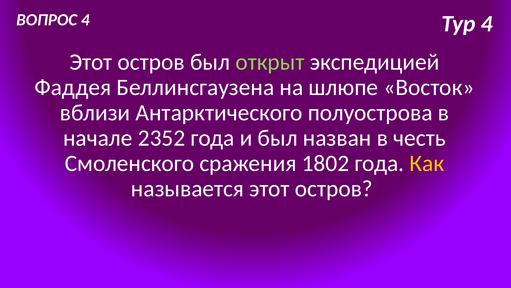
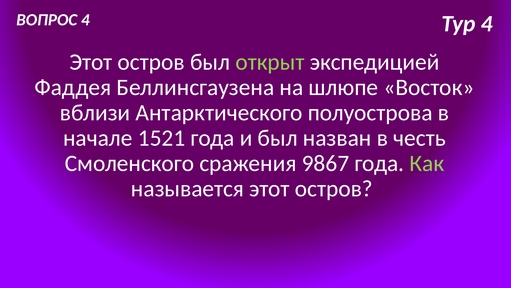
2352: 2352 -> 1521 (162, 138)
1802: 1802 -> 9867 (326, 163)
Как colour: yellow -> light green (427, 163)
